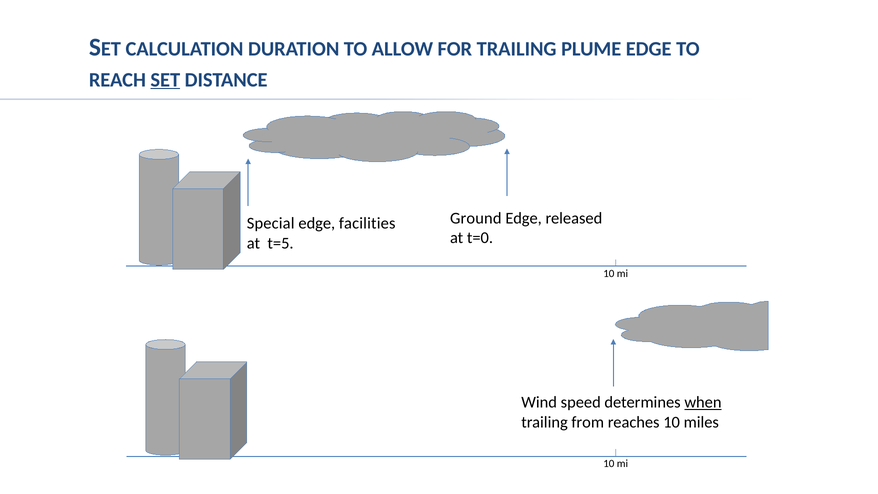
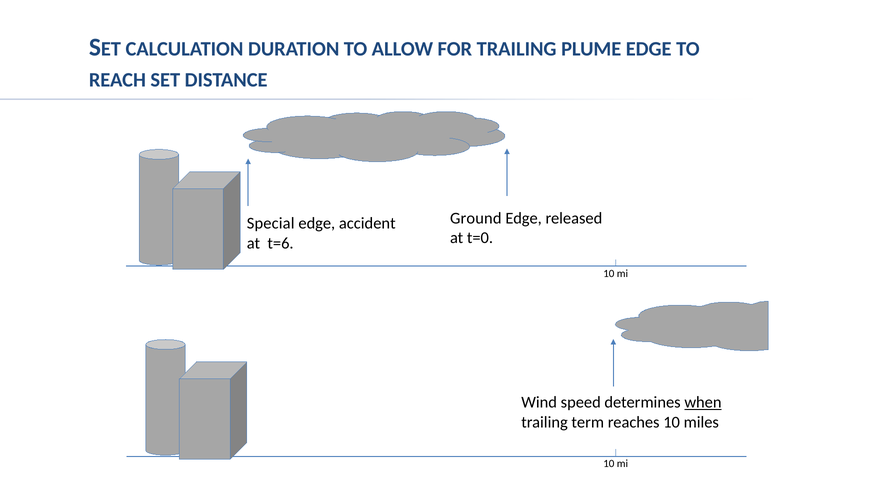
SET underline: present -> none (165, 80)
facilities: facilities -> accident (367, 223)
t=5: t=5 -> t=6 (281, 243)
from: from -> term (588, 422)
